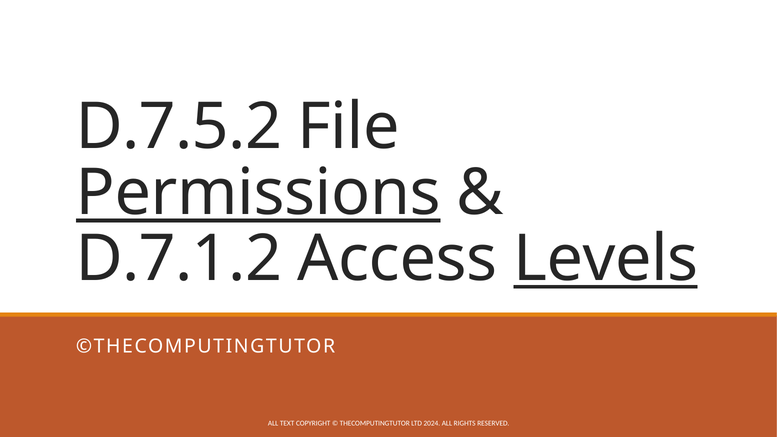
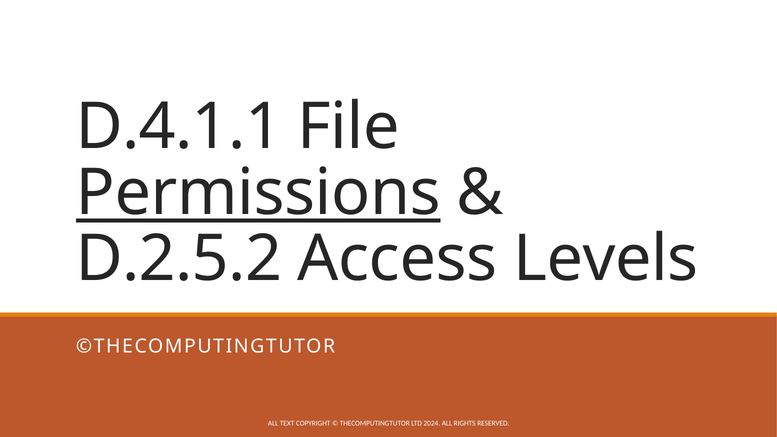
D.7.5.2: D.7.5.2 -> D.4.1.1 (179, 127)
D.7.1.2: D.7.1.2 -> D.2.5.2 (179, 259)
Levels underline: present -> none (606, 259)
